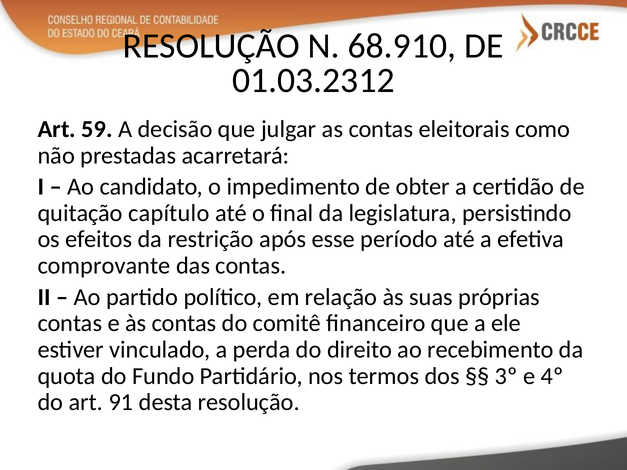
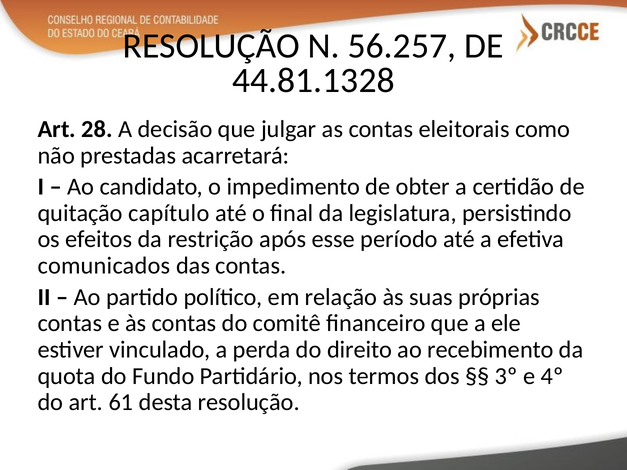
68.910: 68.910 -> 56.257 (402, 46)
01.03.2312: 01.03.2312 -> 44.81.1328 (313, 80)
59: 59 -> 28 (97, 129)
comprovante: comprovante -> comunicados (104, 266)
91: 91 -> 61 (121, 403)
